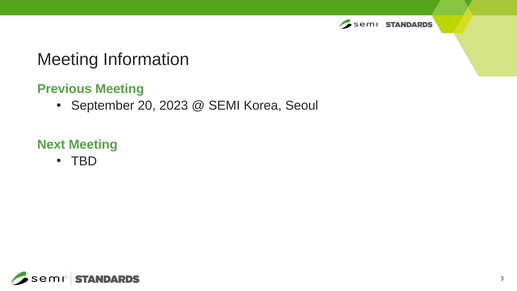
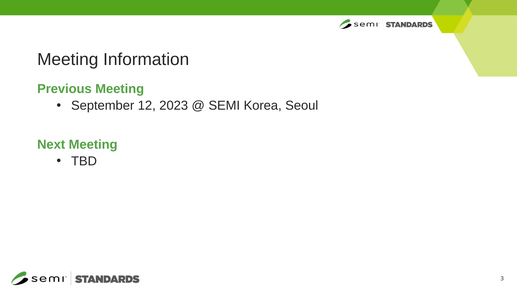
20: 20 -> 12 (147, 106)
